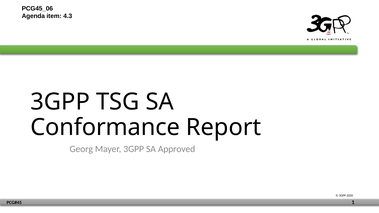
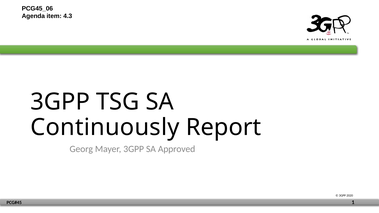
Conformance: Conformance -> Continuously (105, 127)
